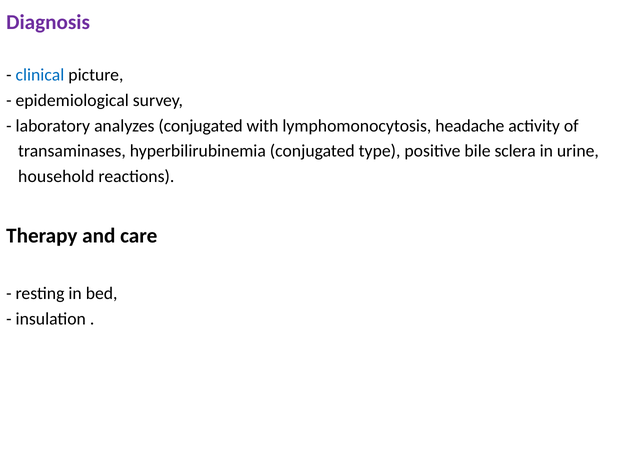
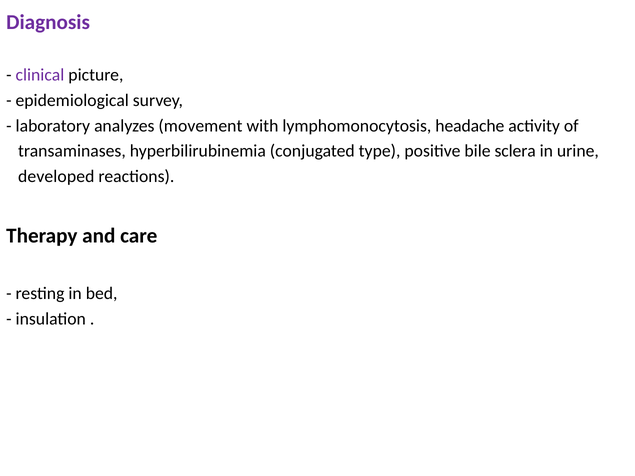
clinical colour: blue -> purple (40, 75)
analyzes conjugated: conjugated -> movement (200, 126)
household: household -> developed (56, 177)
